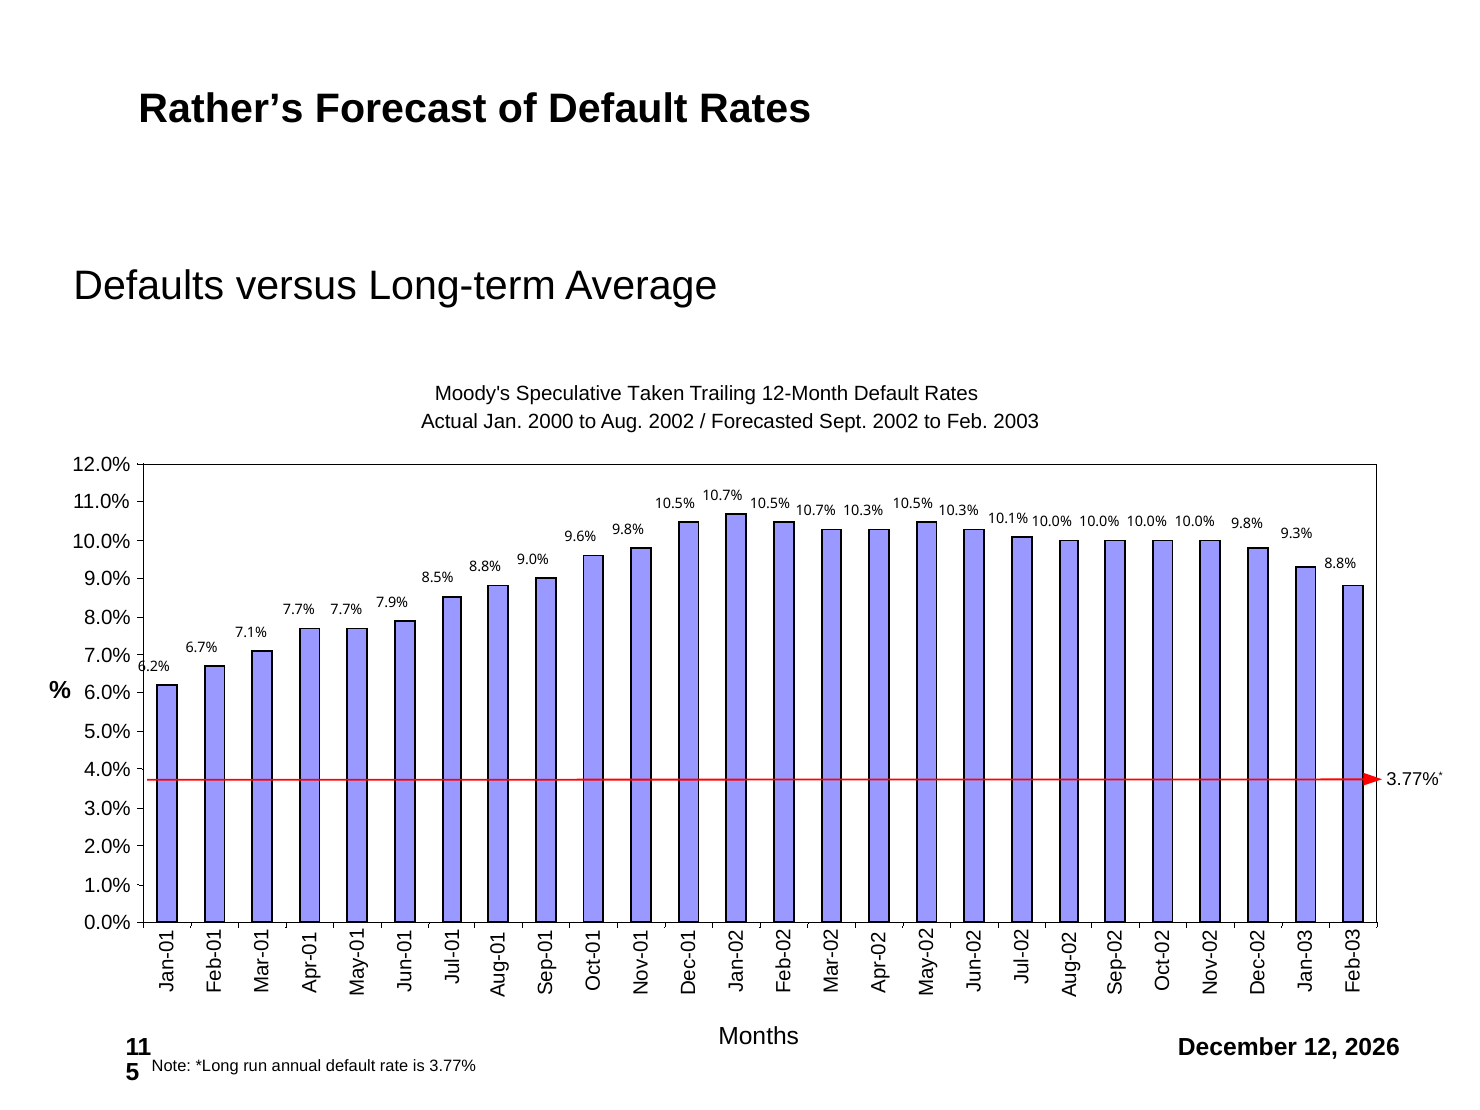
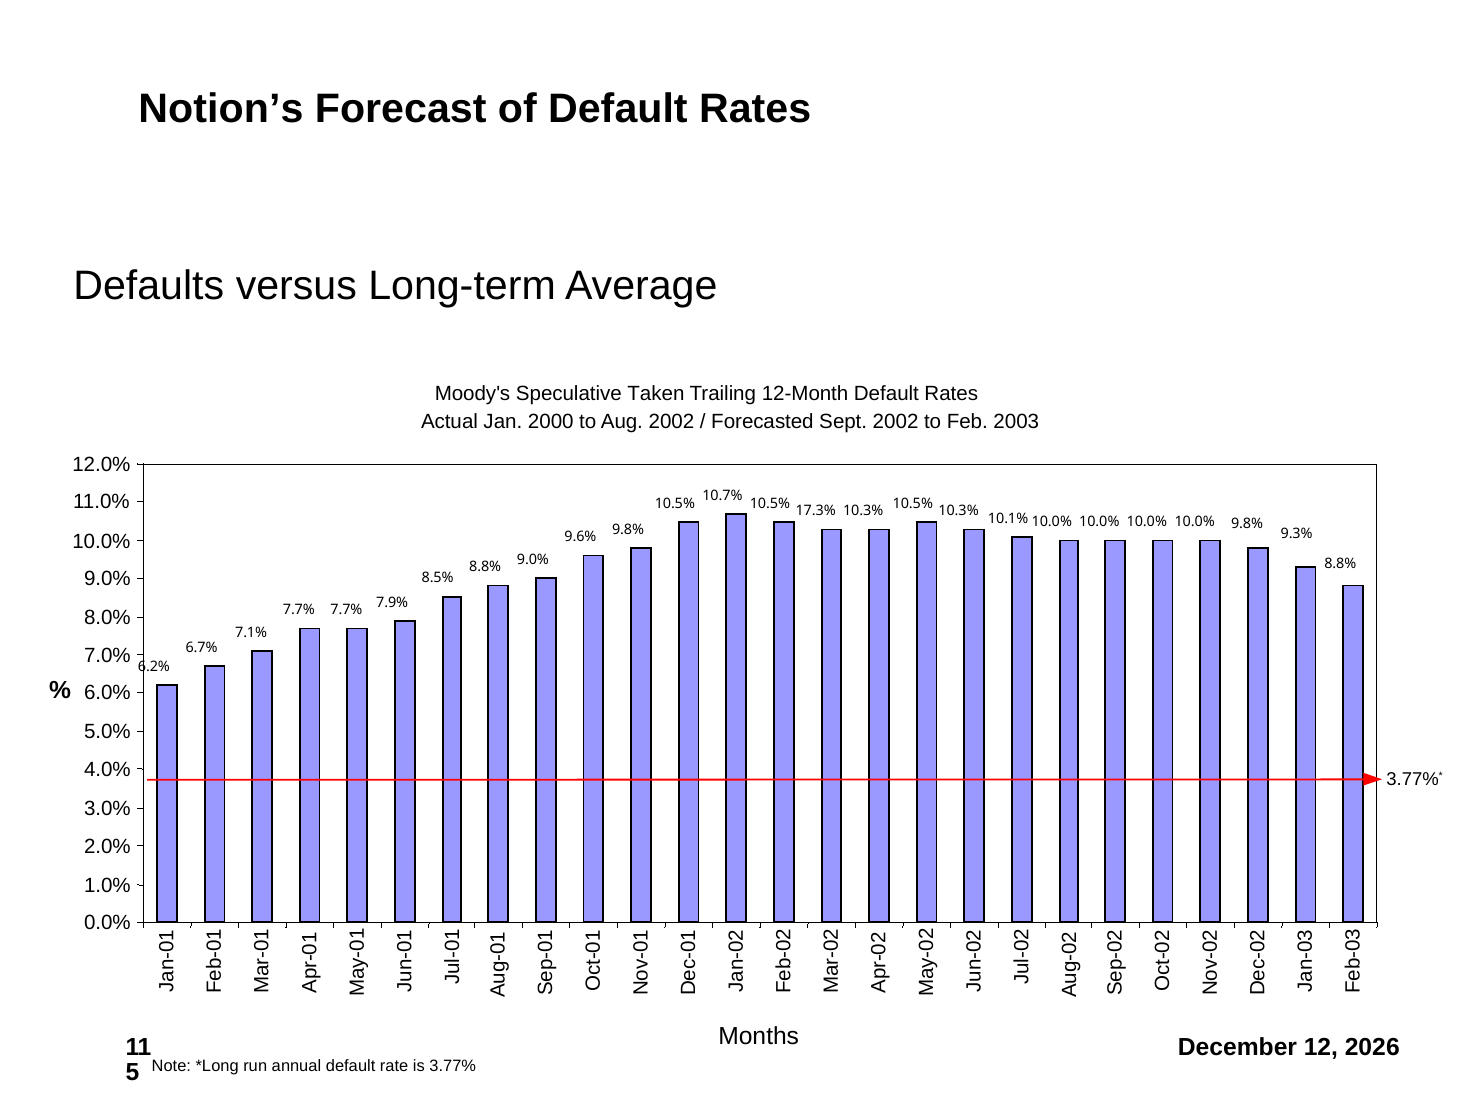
Rather’s: Rather’s -> Notion’s (221, 109)
10.7%: 10.7% -> 17.3% (816, 511)
